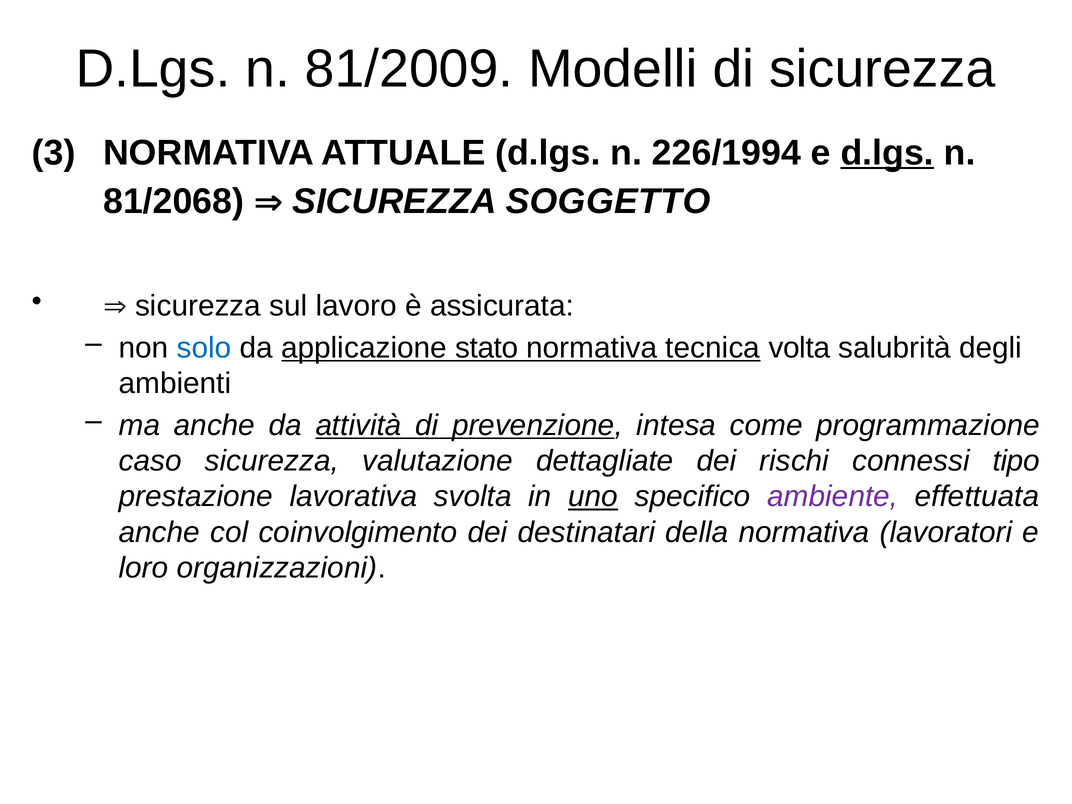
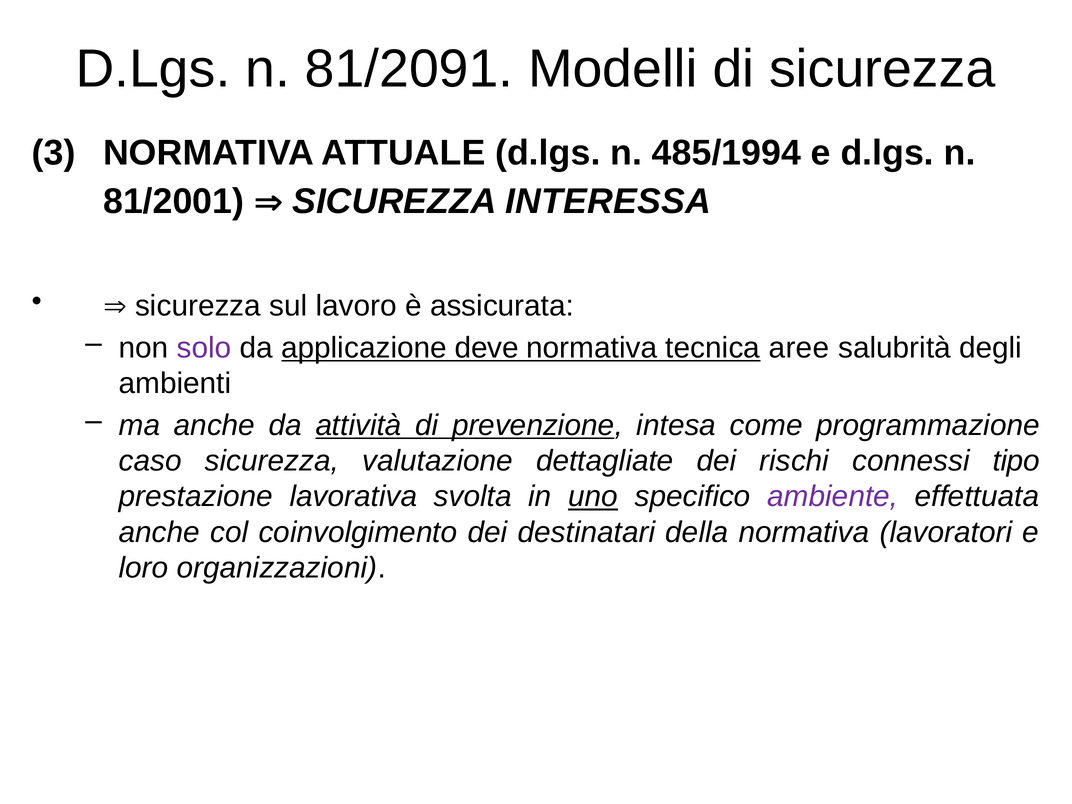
81/2009: 81/2009 -> 81/2091 (409, 69)
226/1994: 226/1994 -> 485/1994 (726, 153)
d.lgs underline: present -> none (887, 153)
81/2068: 81/2068 -> 81/2001 (174, 202)
SOGGETTO: SOGGETTO -> INTERESSA (608, 202)
solo colour: blue -> purple (204, 348)
stato: stato -> deve (487, 348)
volta: volta -> aree (799, 348)
